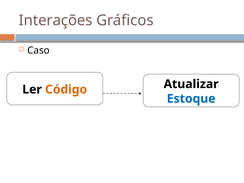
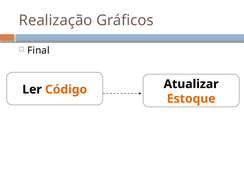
Interações: Interações -> Realização (56, 20)
Caso: Caso -> Final (38, 50)
Estoque colour: blue -> orange (191, 99)
